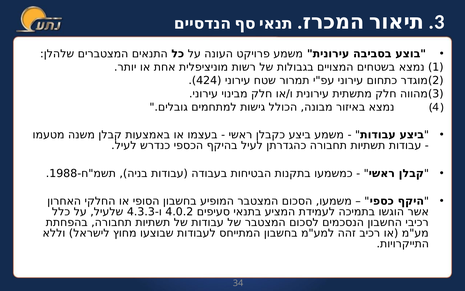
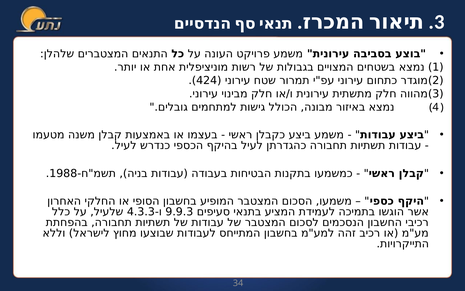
4.0.2: 4.0.2 -> 9.9.3 (179, 212)
